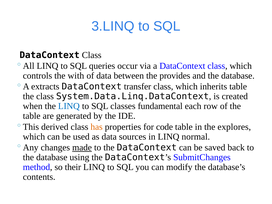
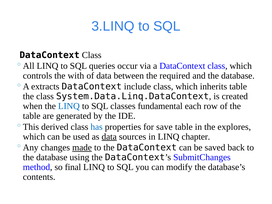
provides: provides -> required (175, 76)
transfer: transfer -> include (137, 87)
has colour: orange -> blue (97, 127)
code: code -> save (164, 127)
data underline: none -> present (109, 137)
normal: normal -> chapter (196, 137)
their: their -> final (73, 167)
